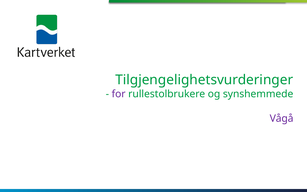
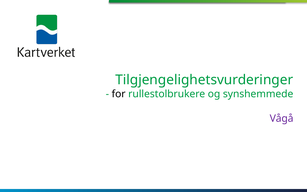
for colour: purple -> black (119, 94)
